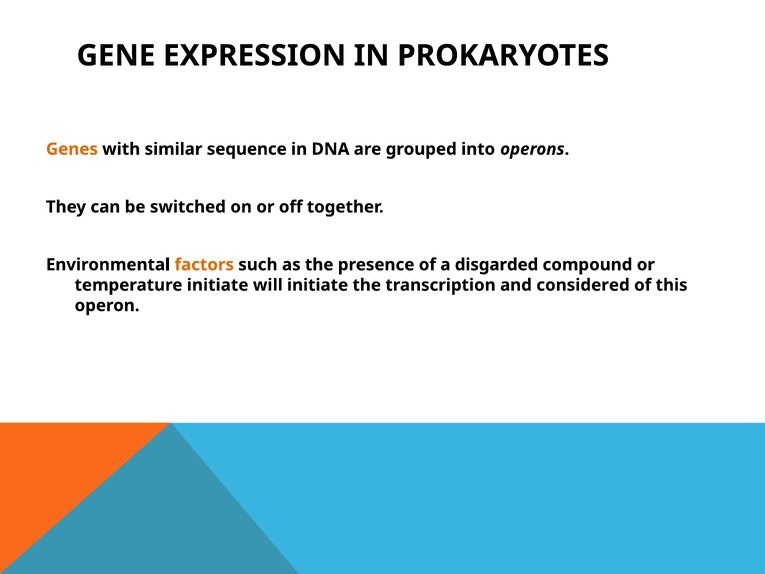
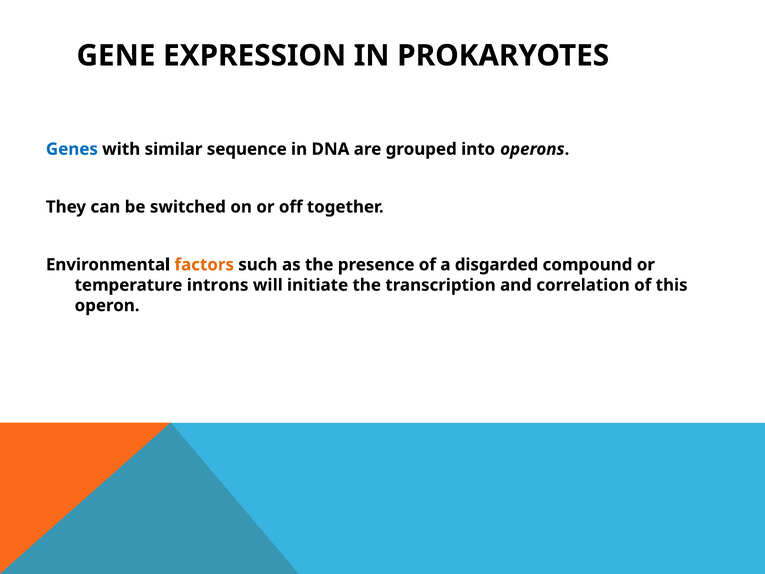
Genes colour: orange -> blue (72, 149)
temperature initiate: initiate -> introns (218, 285)
considered: considered -> correlation (583, 285)
